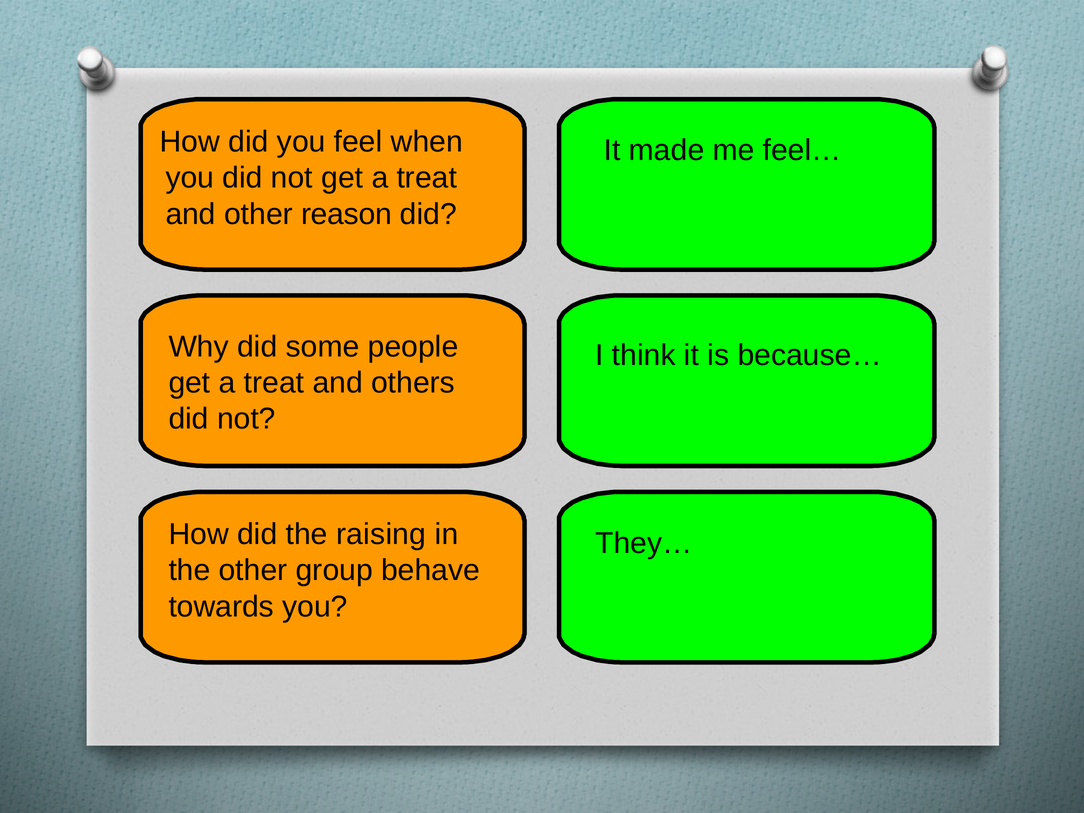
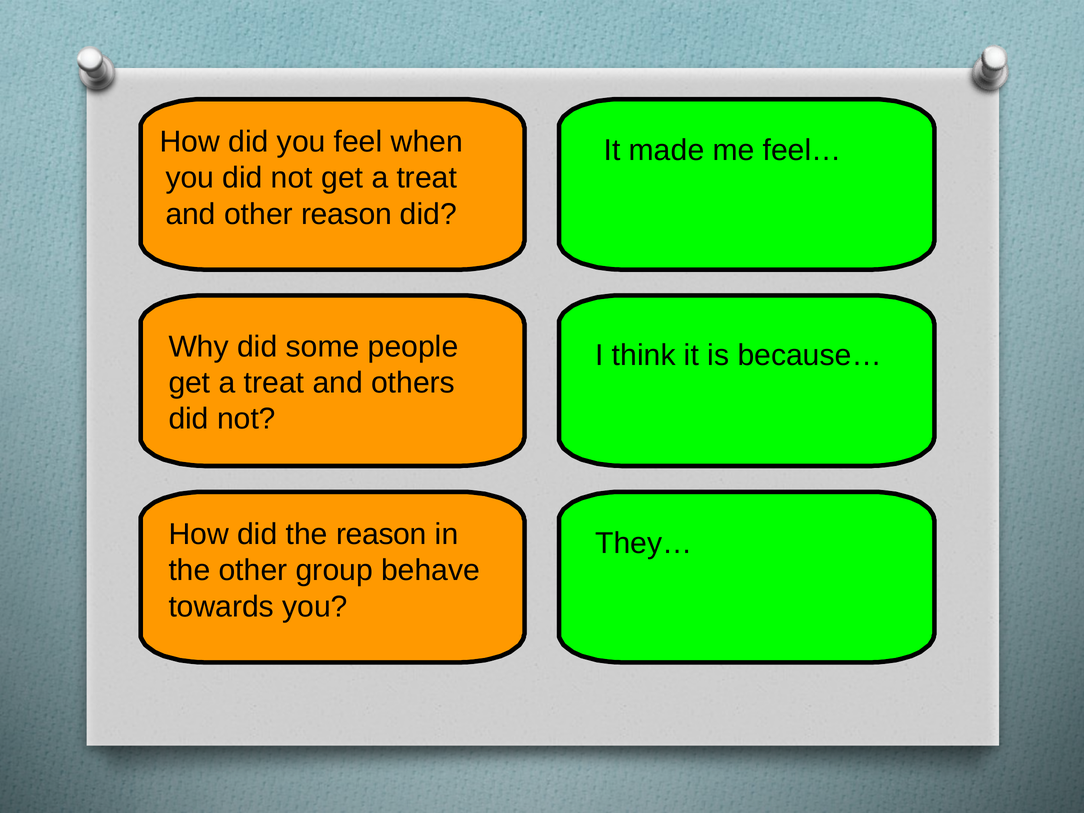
the raising: raising -> reason (381, 534)
